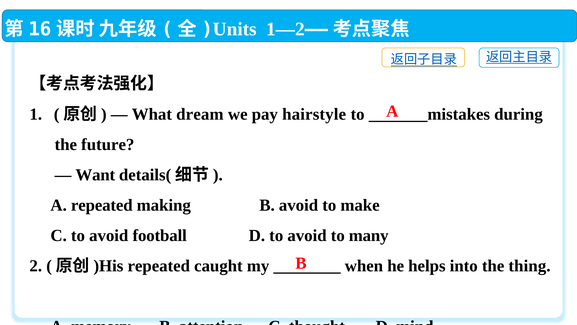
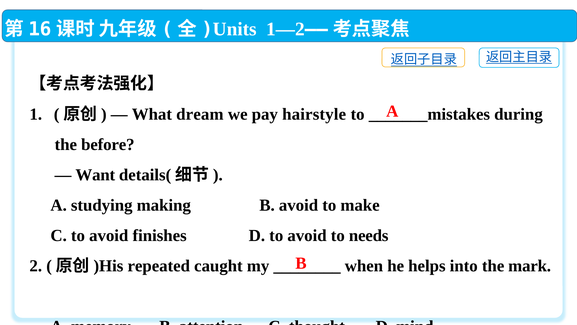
future: future -> before (108, 144)
A repeated: repeated -> studying (102, 205)
football: football -> finishes (160, 235)
many: many -> needs (369, 235)
thing: thing -> mark (530, 266)
